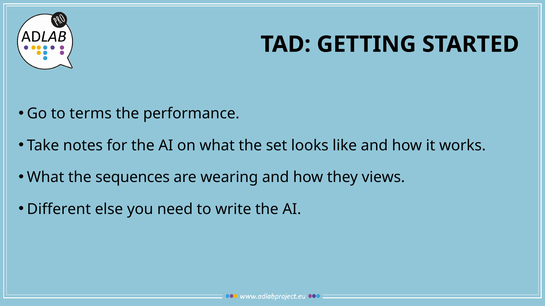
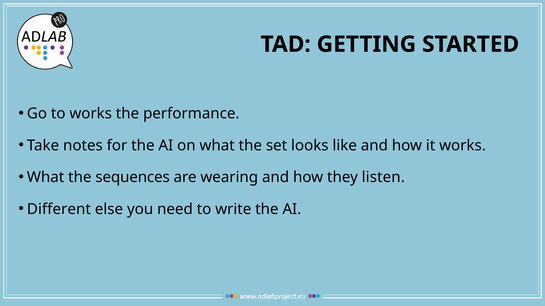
to terms: terms -> works (91, 114)
views: views -> listen (383, 178)
